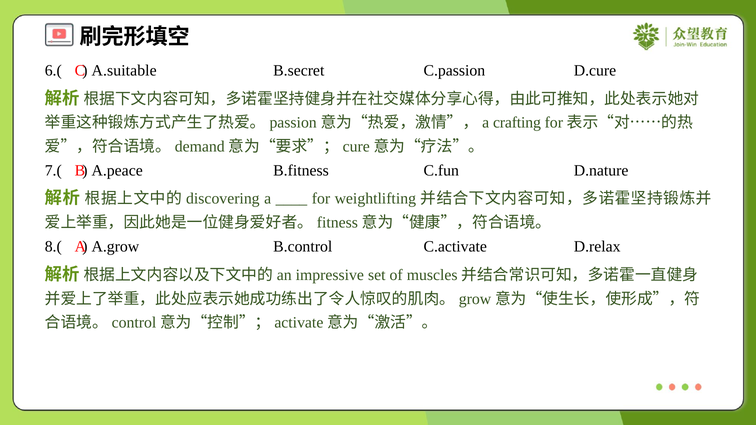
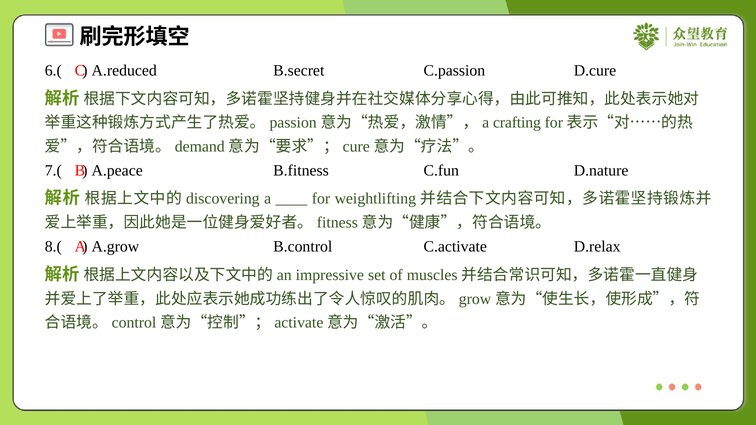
A.suitable: A.suitable -> A.reduced (124, 71)
